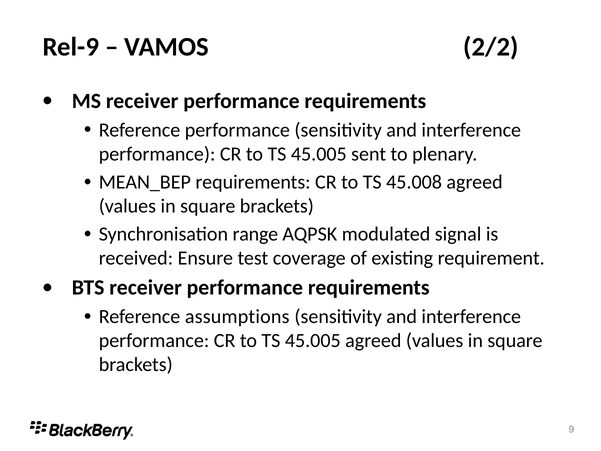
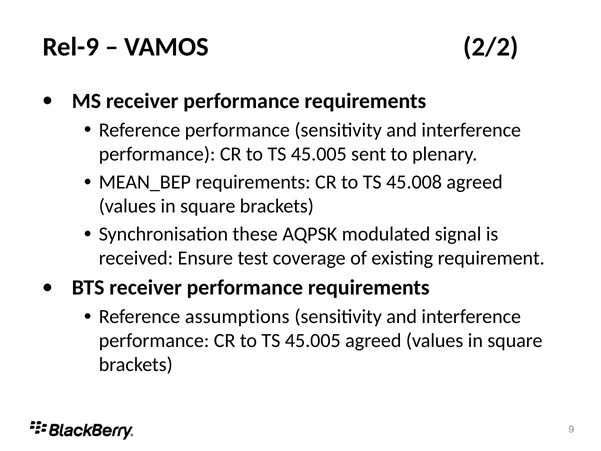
range: range -> these (255, 234)
